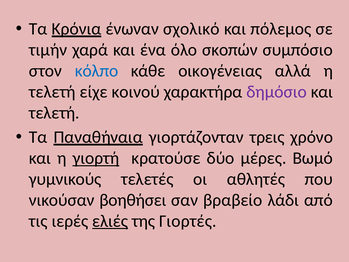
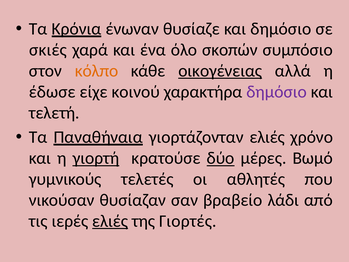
σχολικό: σχολικό -> θυσίαζε (191, 29)
και πόλεμος: πόλεμος -> δημόσιο (281, 29)
τιμήν: τιμήν -> σκιές (48, 50)
κόλπο colour: blue -> orange (97, 71)
οικογένειας underline: none -> present (220, 71)
τελετή: τελετή -> έδωσε (52, 92)
γιορτάζονταν τρεις: τρεις -> ελιές (267, 137)
δύο underline: none -> present (221, 158)
βοηθήσει: βοηθήσει -> θυσίαζαν (133, 200)
